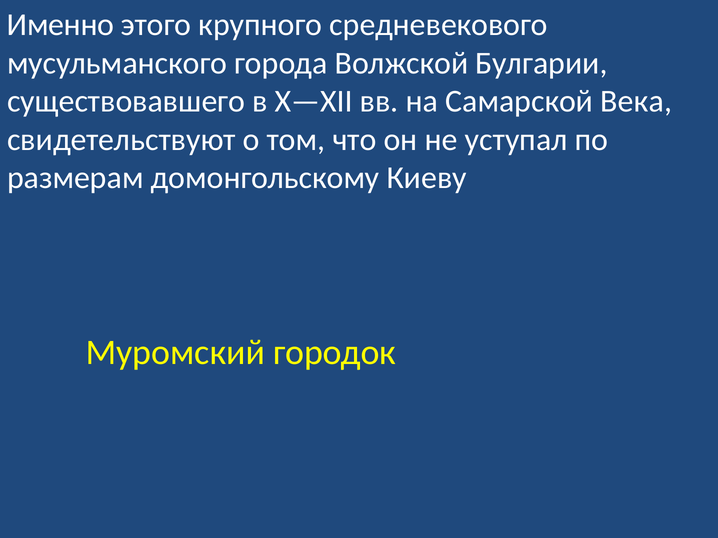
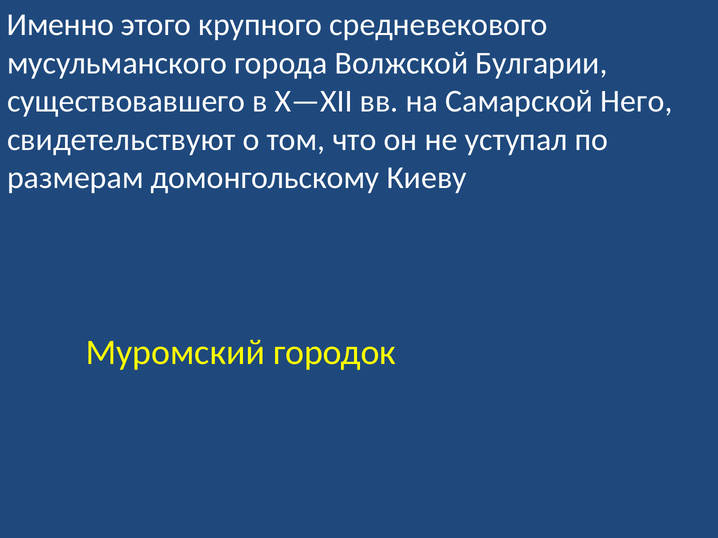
Века: Века -> Него (636, 102)
